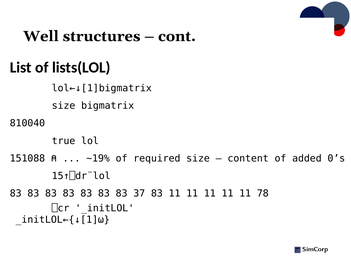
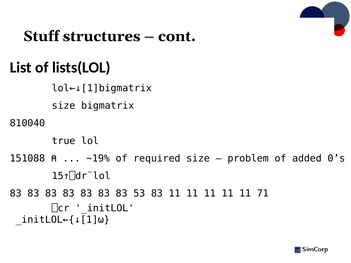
Well: Well -> Stuff (41, 36)
content: content -> problem (248, 159)
37: 37 -> 53 (139, 194)
78: 78 -> 71 (263, 194)
